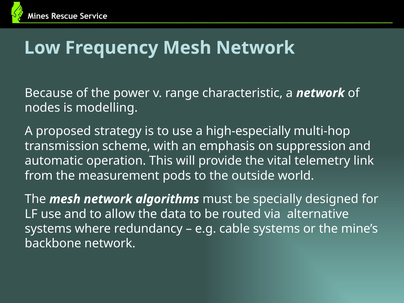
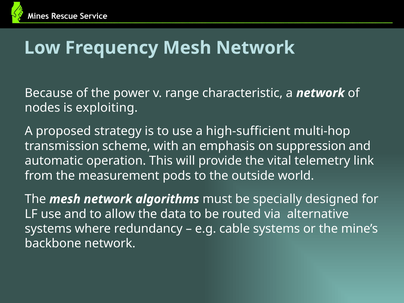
modelling: modelling -> exploiting (107, 108)
high-especially: high-especially -> high-sufficient (248, 131)
